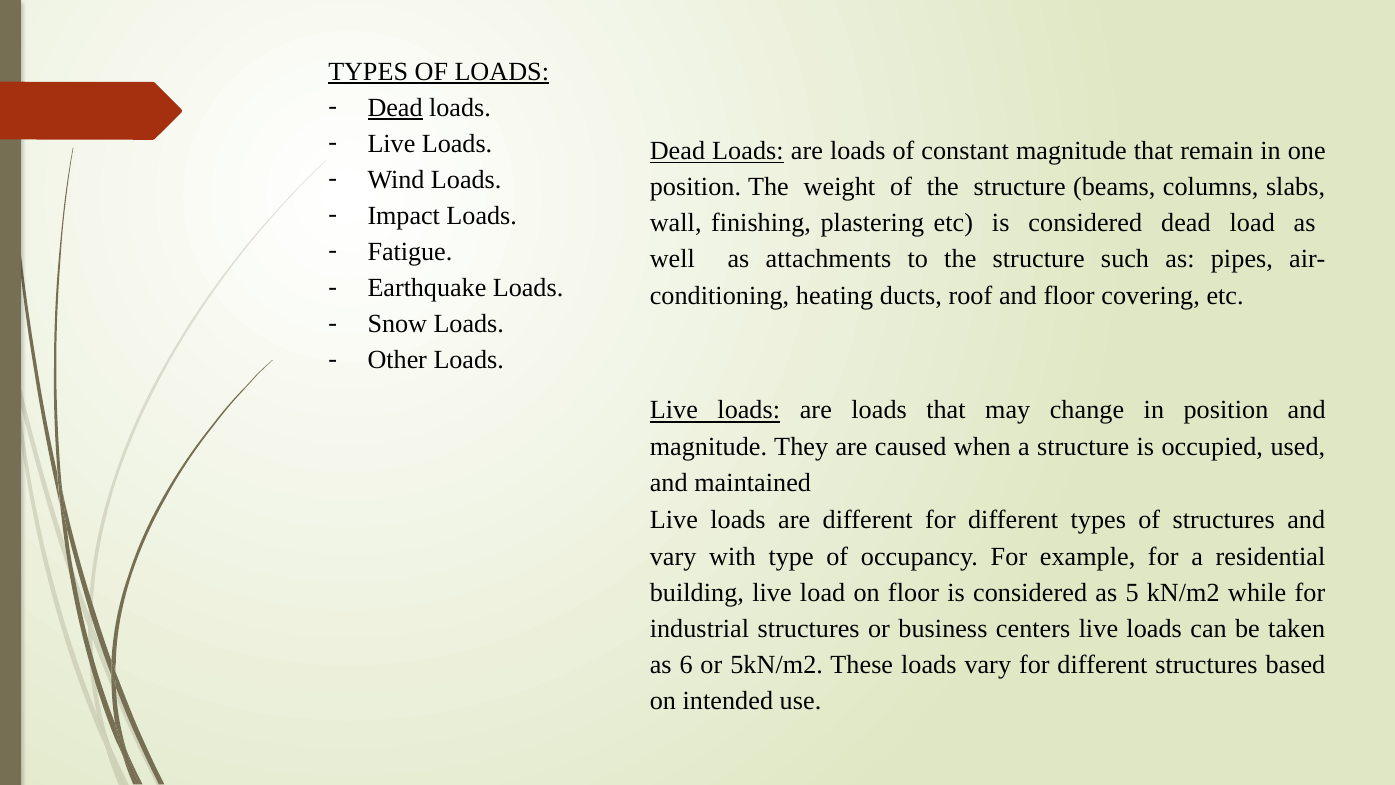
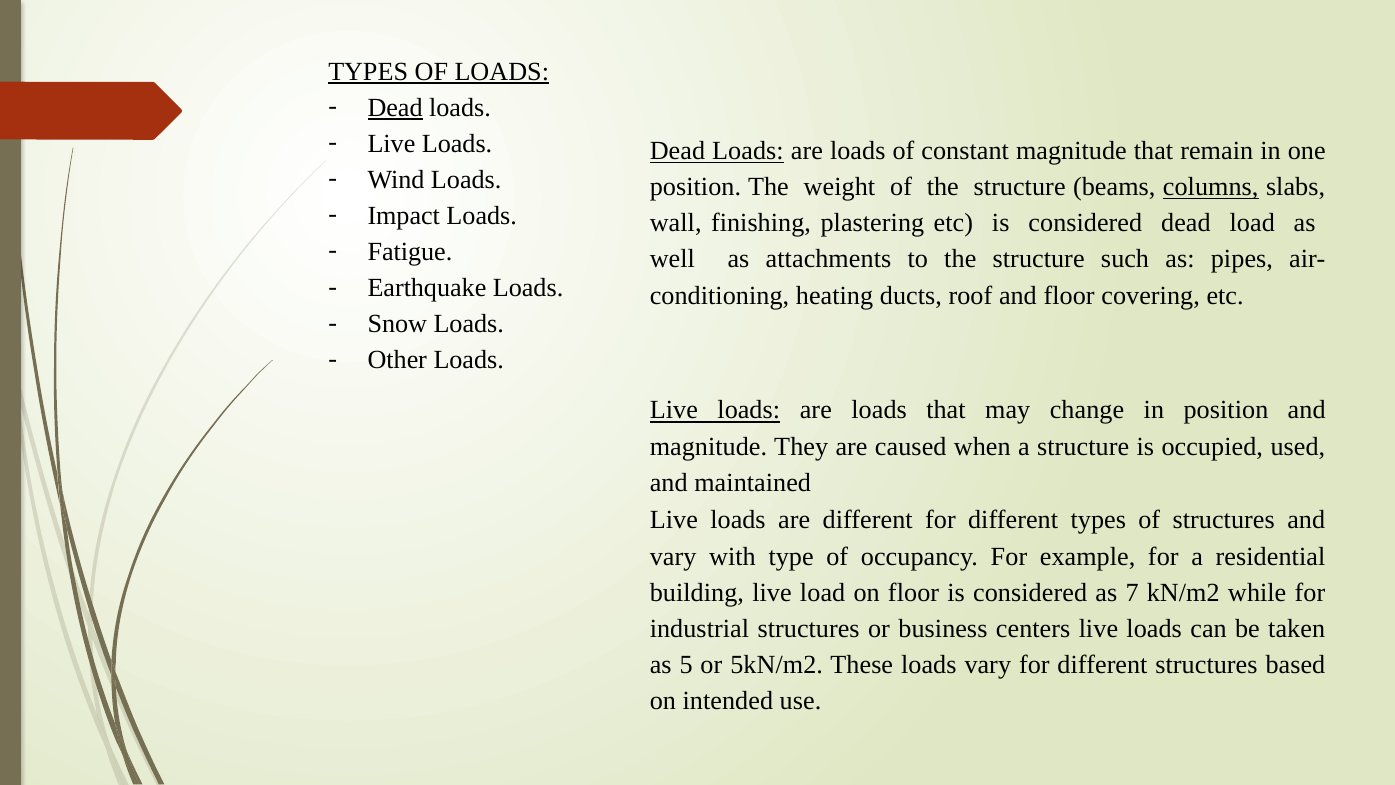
columns underline: none -> present (1211, 187)
5: 5 -> 7 (1132, 592)
6: 6 -> 5 (686, 664)
